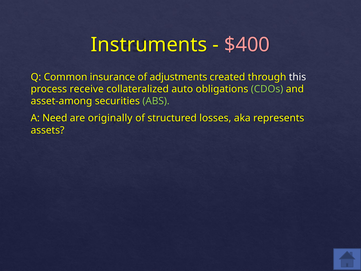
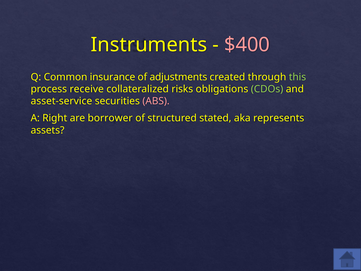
this colour: white -> light green (297, 77)
auto: auto -> risks (182, 89)
asset-among: asset-among -> asset-service (61, 101)
ABS colour: light green -> pink (156, 101)
Need: Need -> Right (55, 118)
originally: originally -> borrower (110, 118)
losses: losses -> stated (215, 118)
